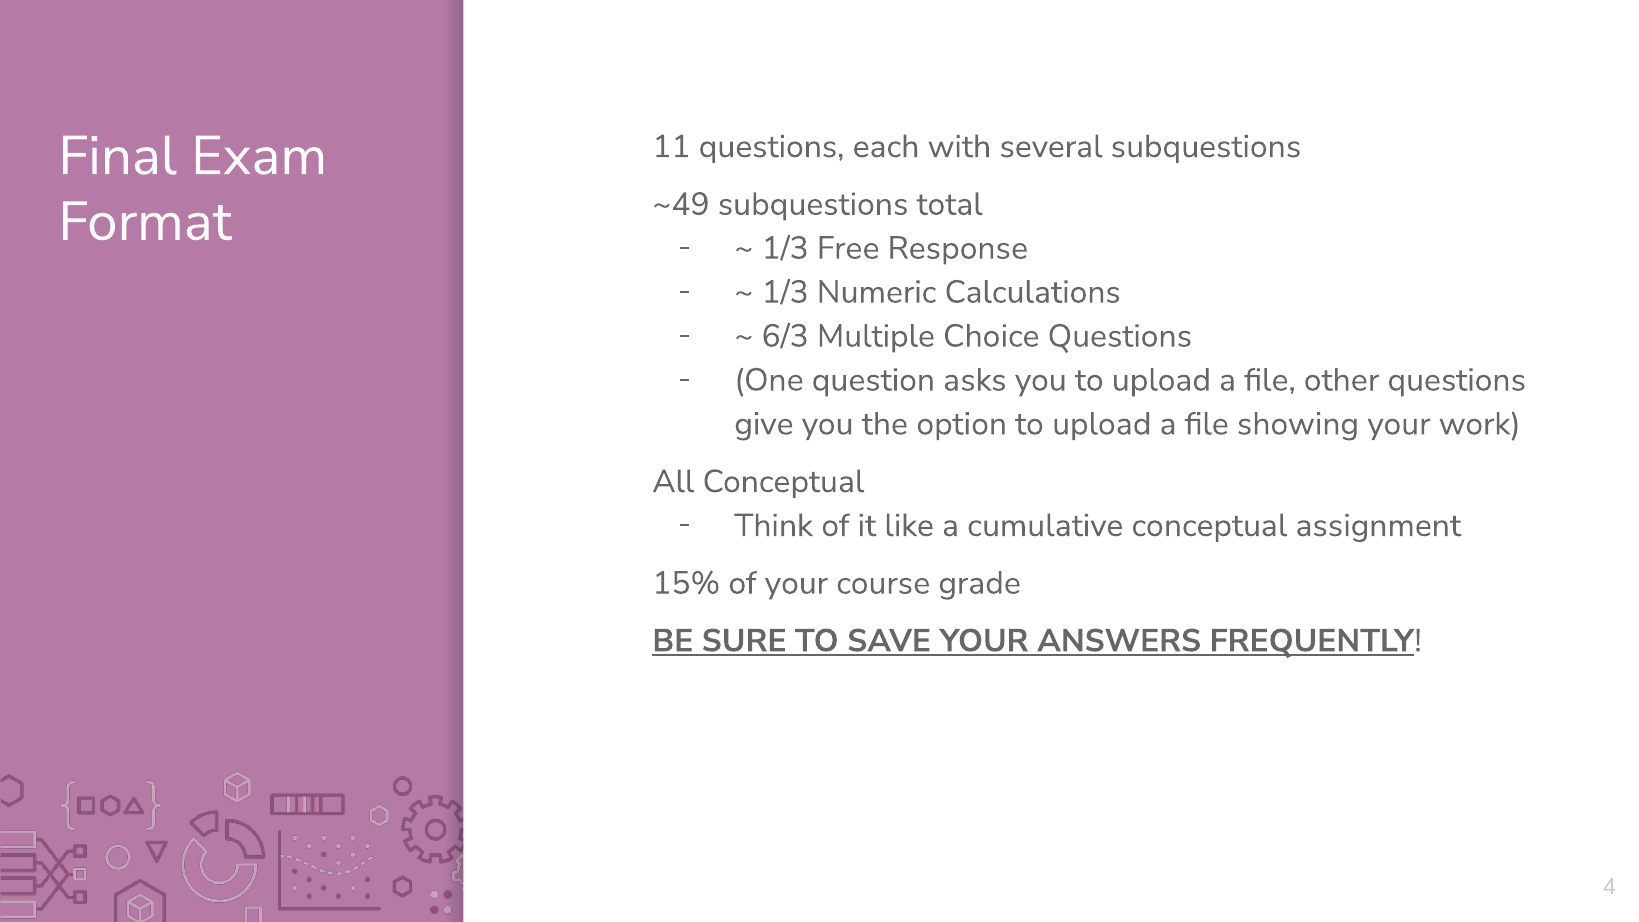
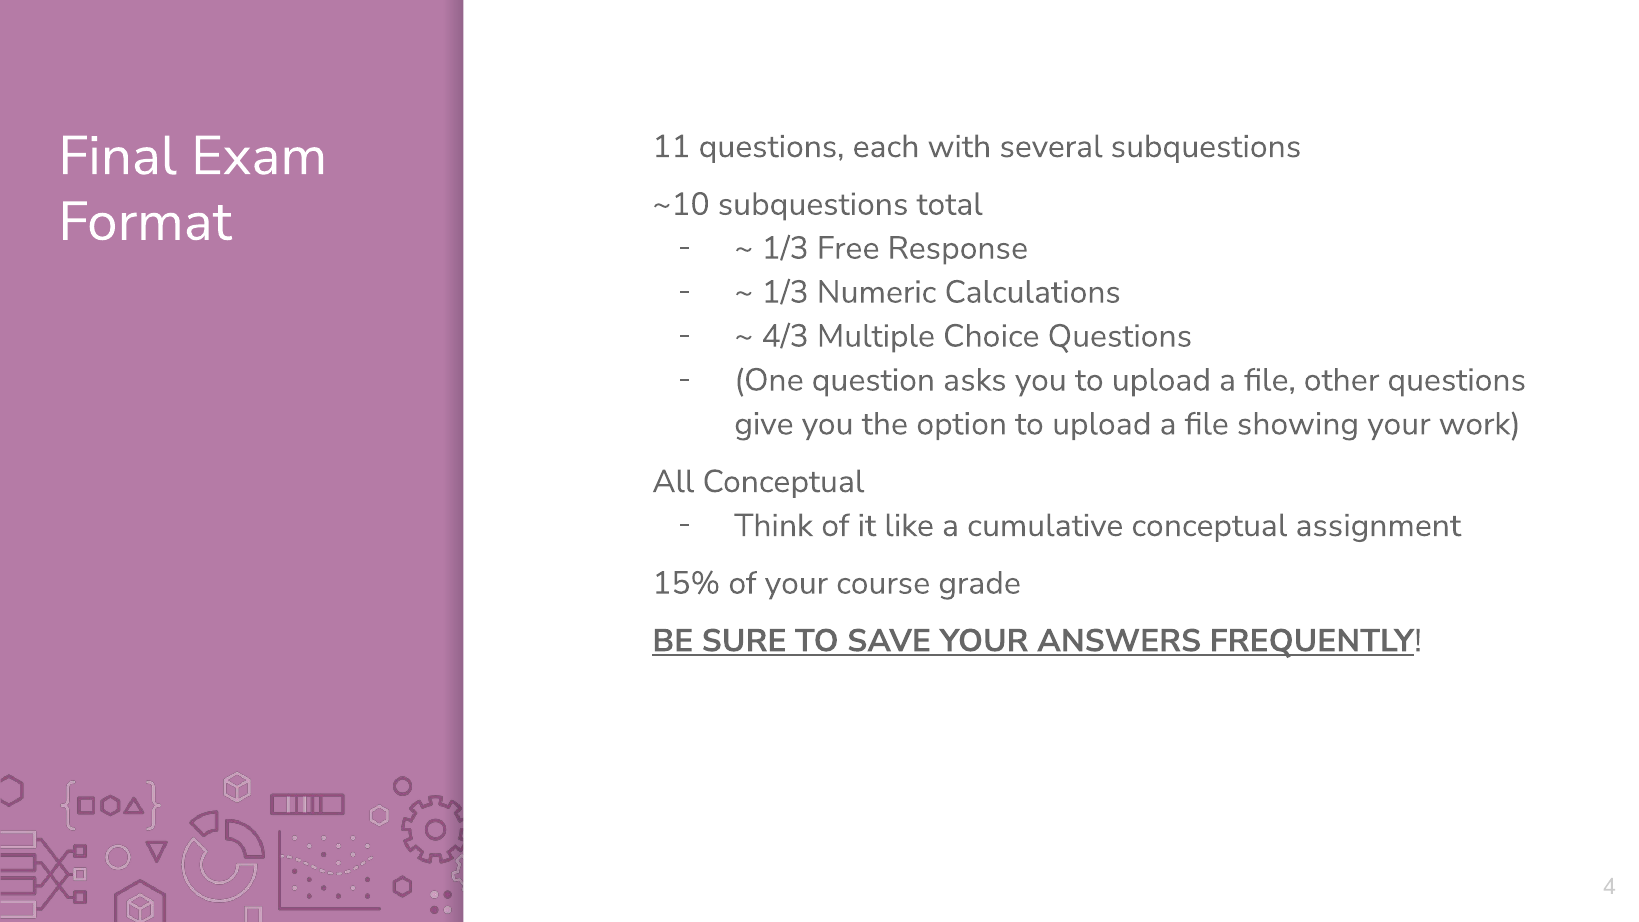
~49: ~49 -> ~10 (681, 204)
6/3: 6/3 -> 4/3 (785, 336)
